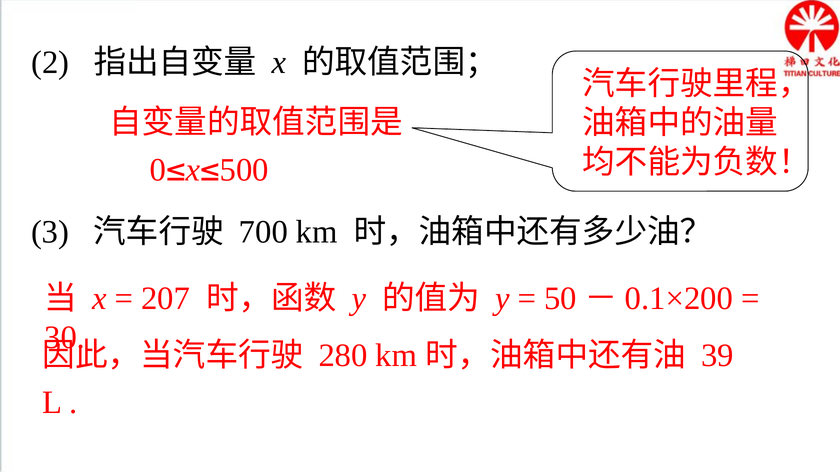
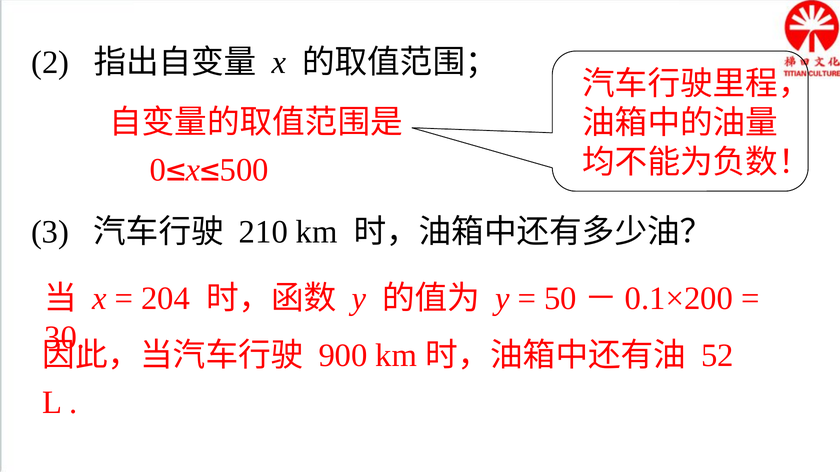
700: 700 -> 210 (263, 232)
207: 207 -> 204 (166, 299)
280: 280 -> 900 (343, 356)
39: 39 -> 52 (717, 356)
